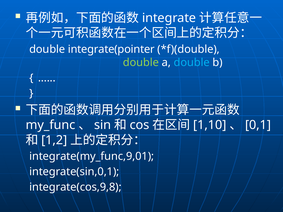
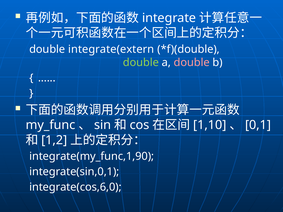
integrate(pointer: integrate(pointer -> integrate(extern (111, 49)
double colour: light blue -> pink (192, 62)
integrate(my_func,9,01: integrate(my_func,9,01 -> integrate(my_func,1,90 (92, 157)
integrate(cos,9,8: integrate(cos,9,8 -> integrate(cos,6,0 (75, 187)
